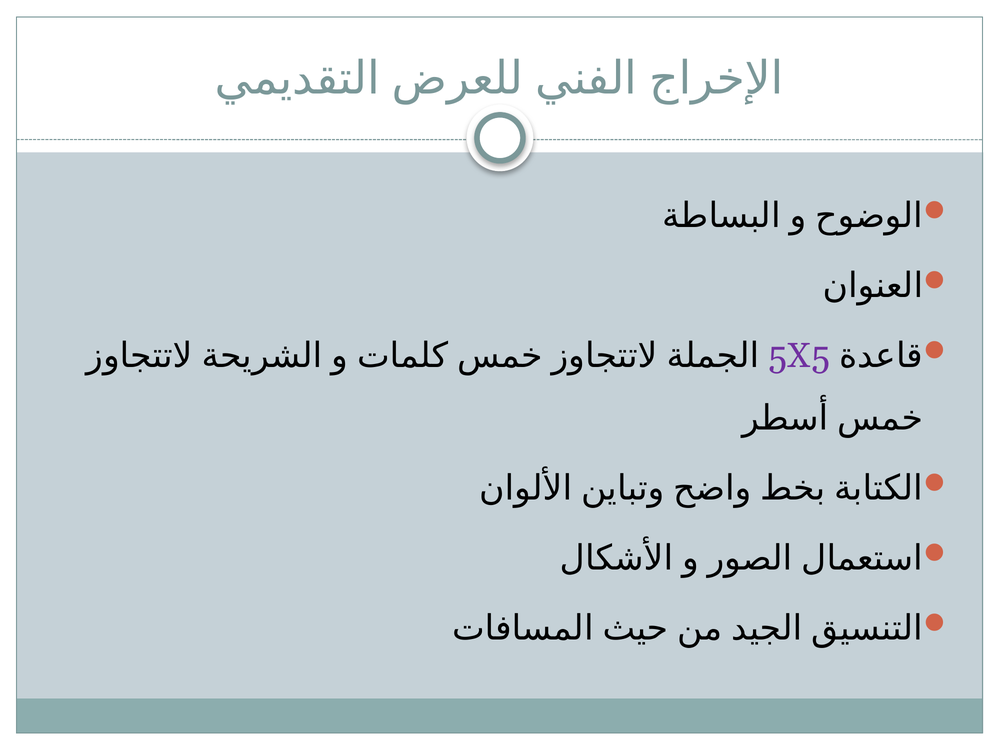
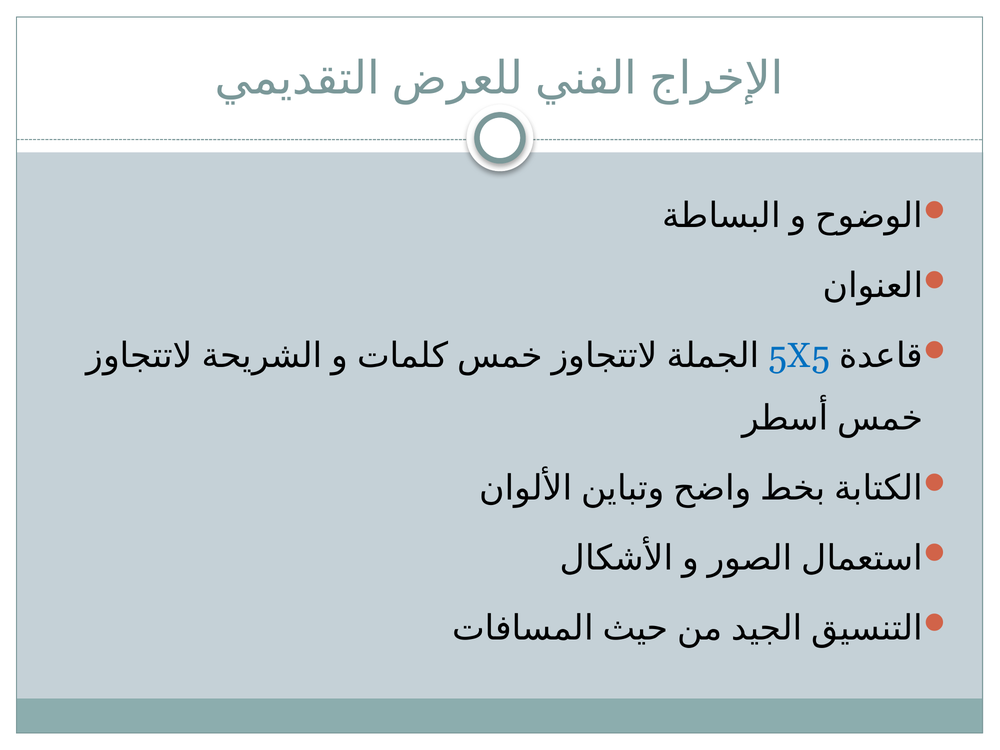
5X5 colour: purple -> blue (800, 356)
